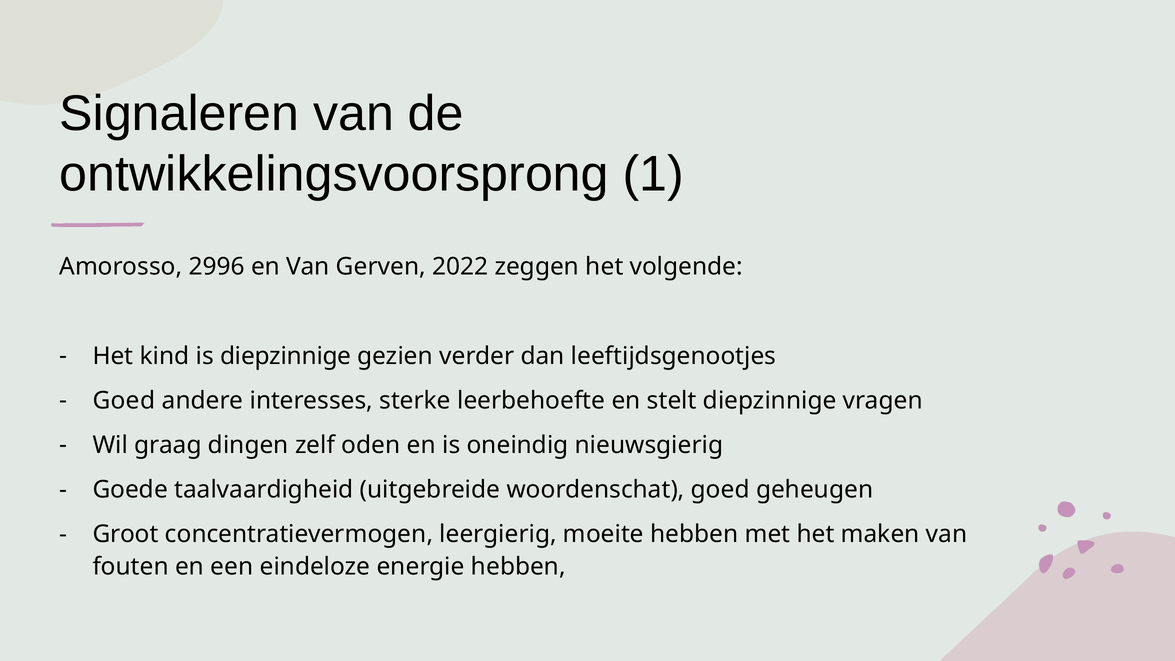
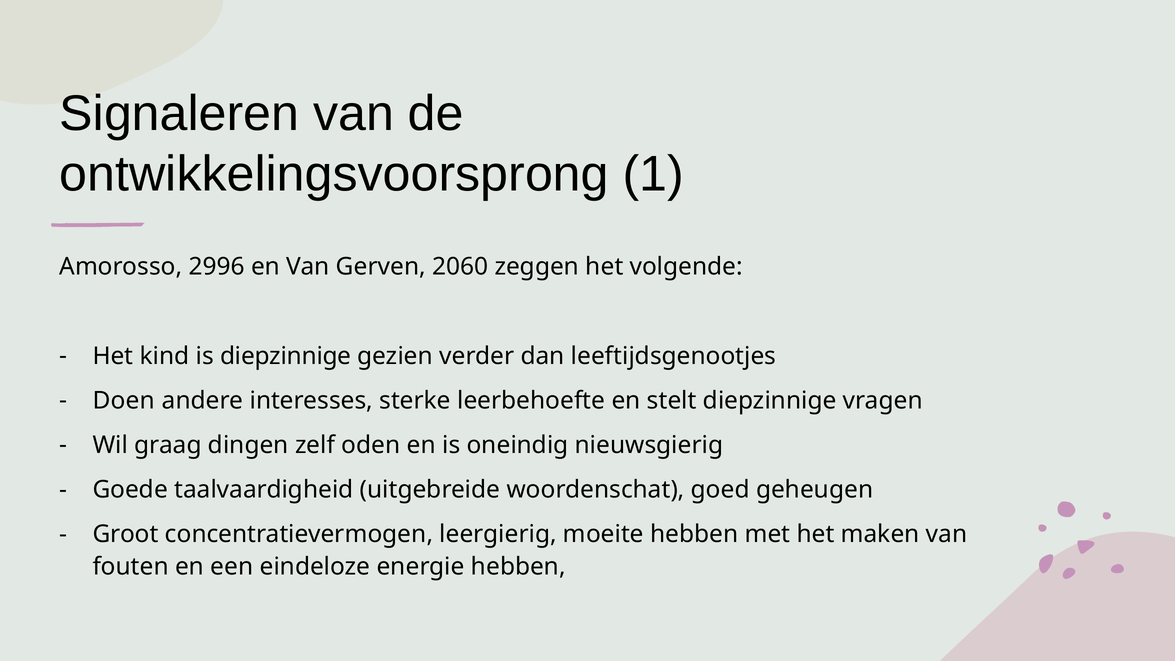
2022: 2022 -> 2060 (460, 267)
Goed: Goed -> Doen (124, 401)
